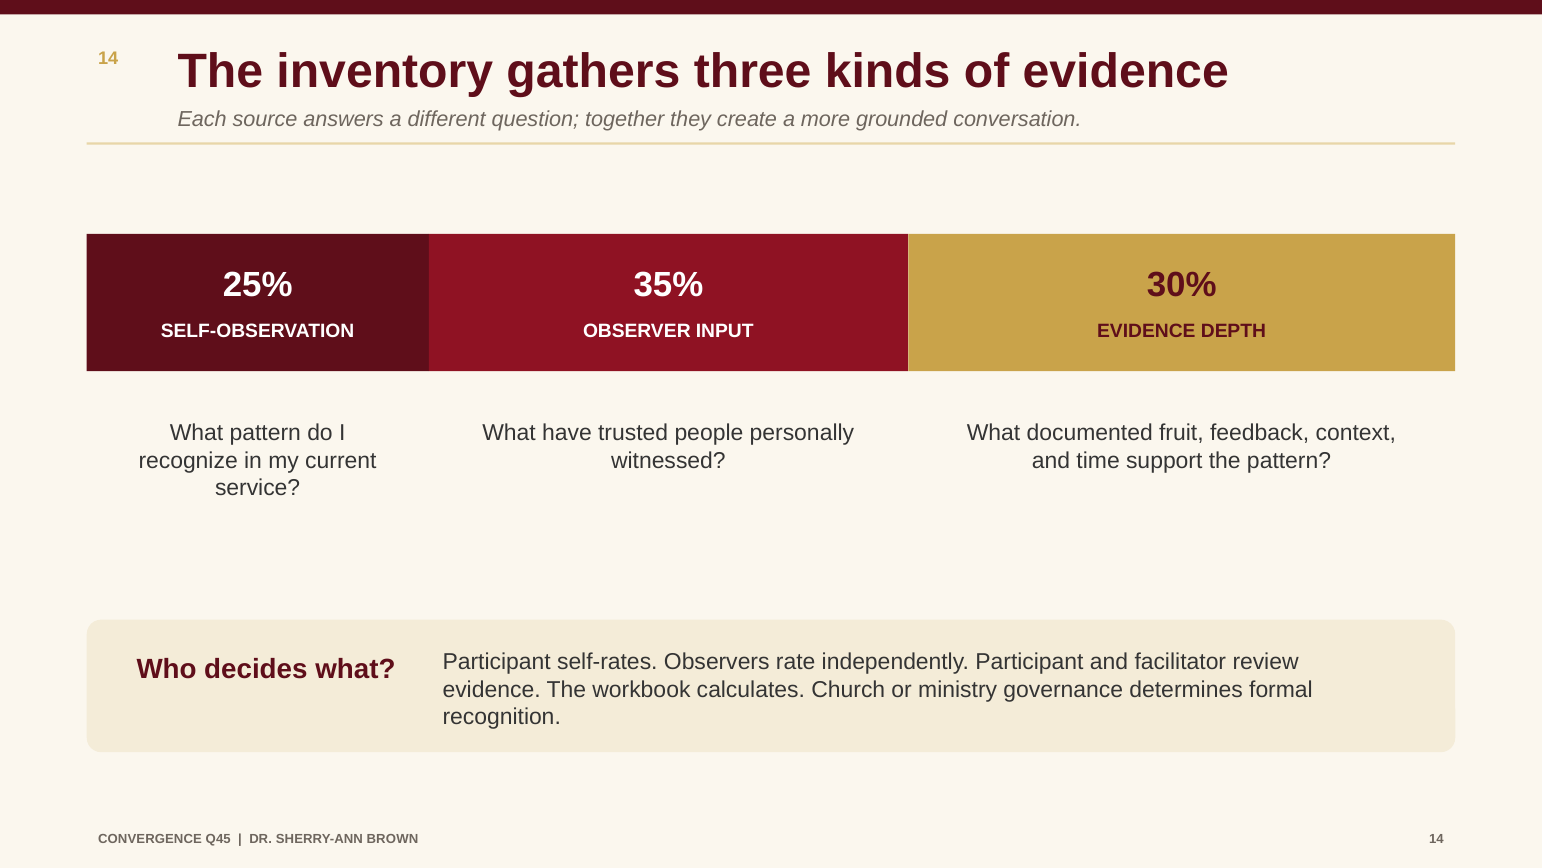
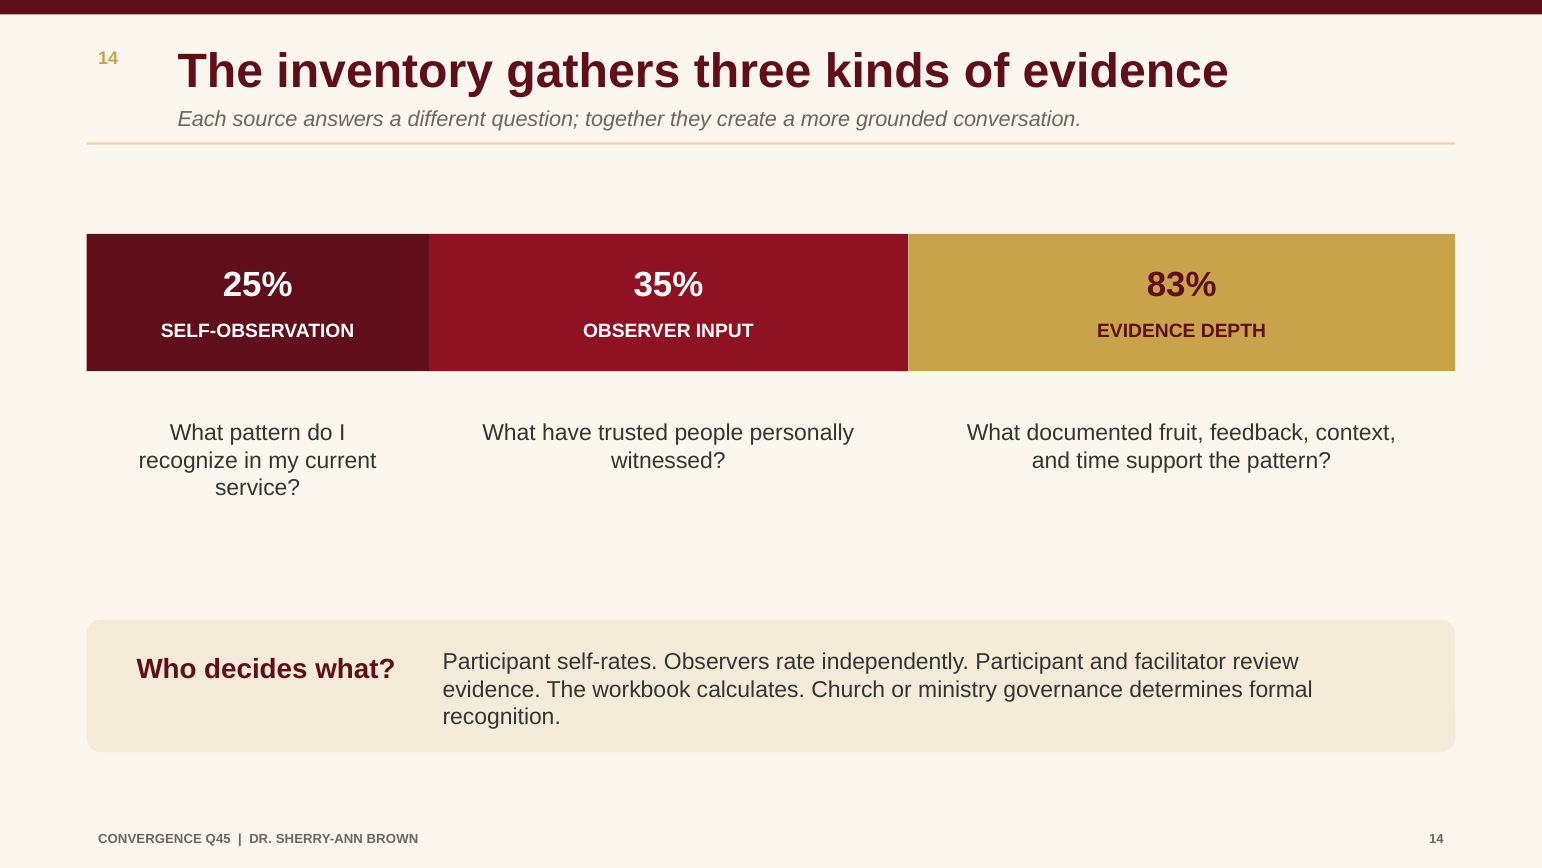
30%: 30% -> 83% (1182, 284)
